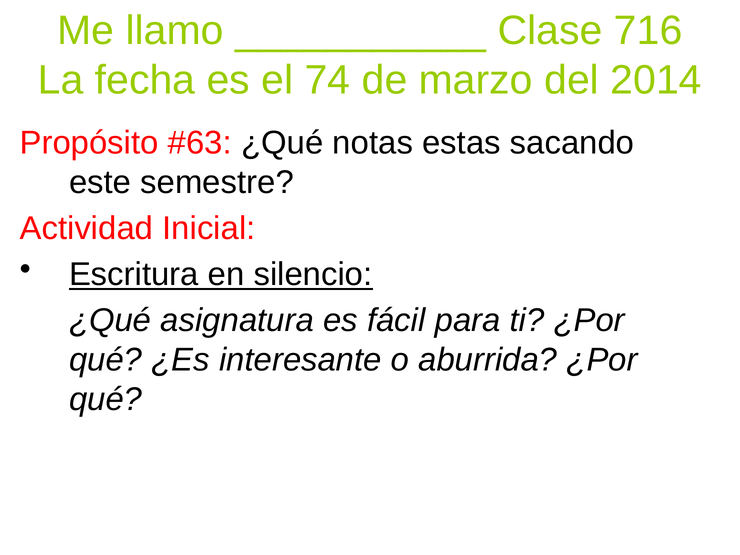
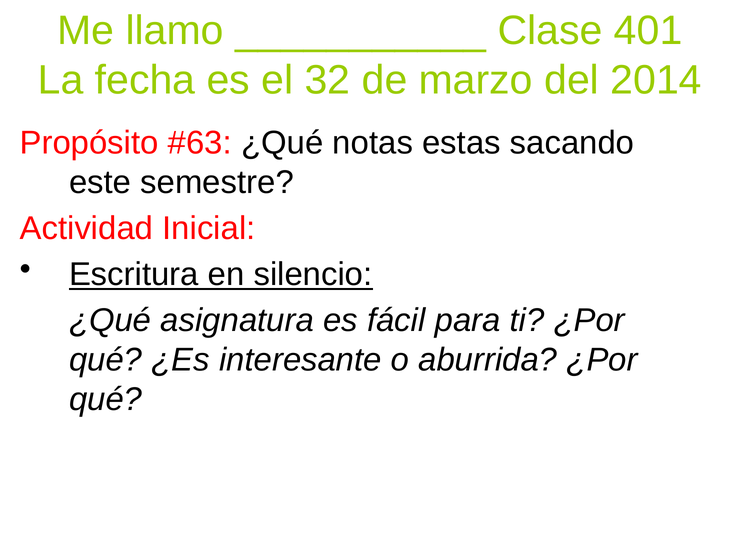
716: 716 -> 401 (648, 31)
74: 74 -> 32 (327, 80)
